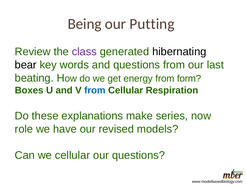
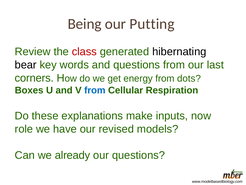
class colour: purple -> red (84, 52)
beating: beating -> corners (34, 78)
form: form -> dots (189, 78)
series: series -> inputs (172, 116)
we cellular: cellular -> already (73, 155)
